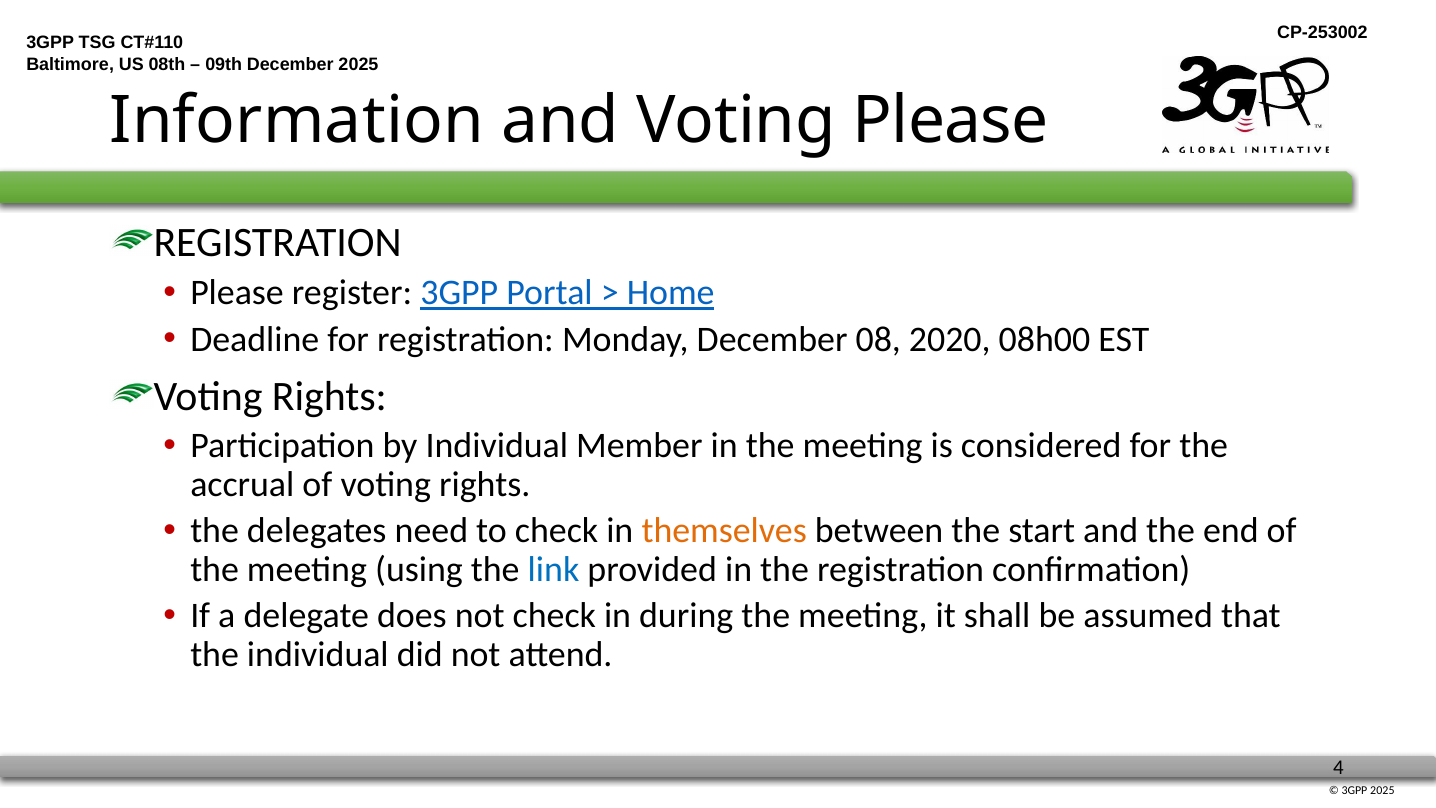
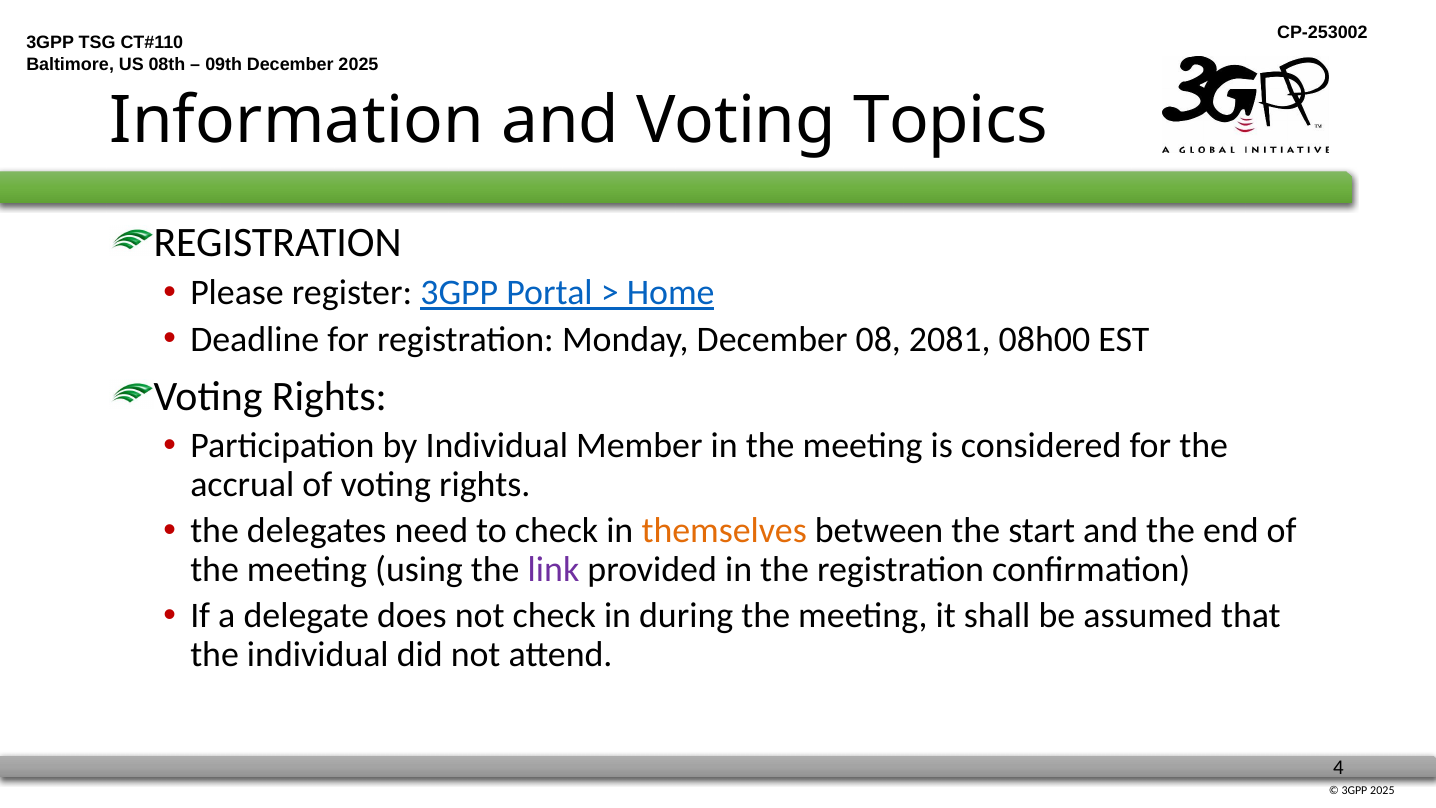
Voting Please: Please -> Topics (951, 121)
2020: 2020 -> 2081 (950, 339)
link colour: blue -> purple (554, 569)
